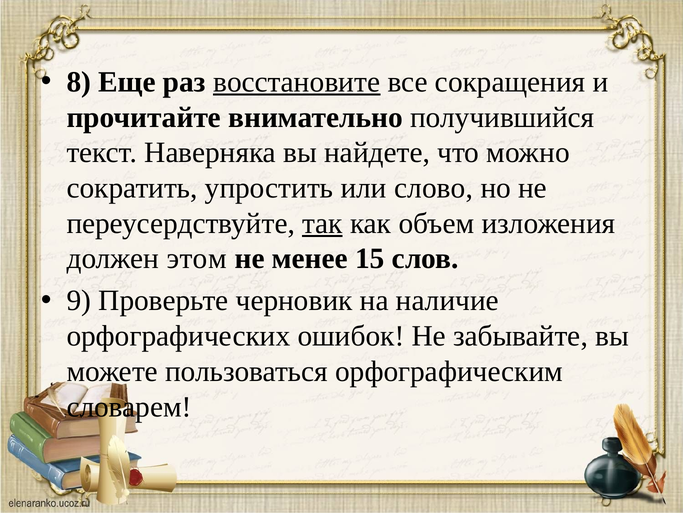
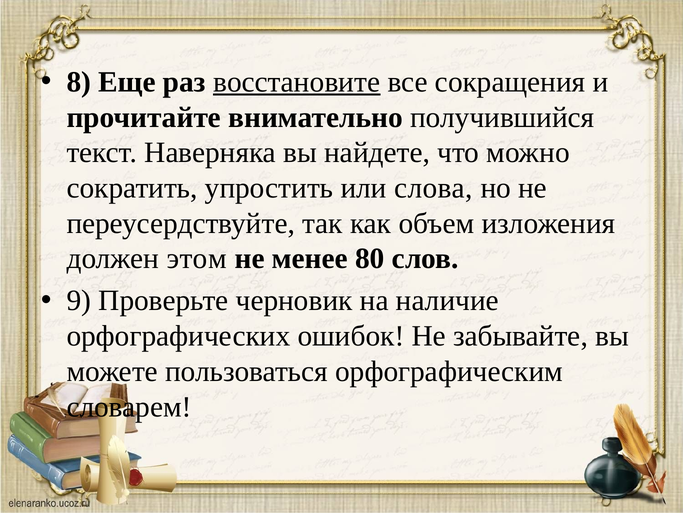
слово: слово -> слова (433, 188)
так underline: present -> none (322, 223)
15: 15 -> 80 (370, 258)
